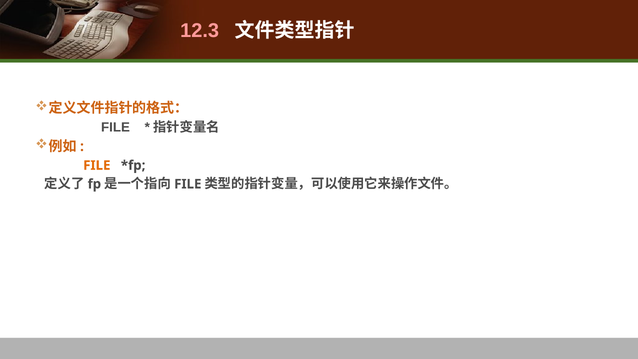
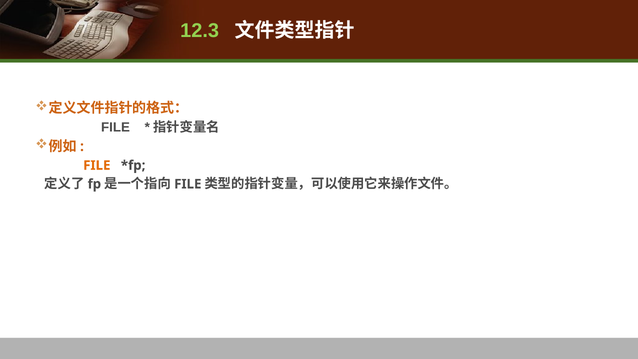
12.3 colour: pink -> light green (200, 30)
